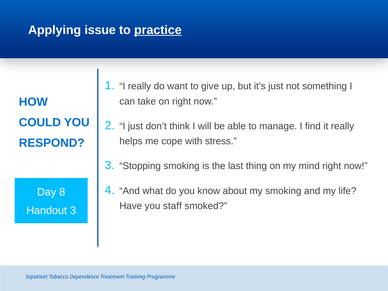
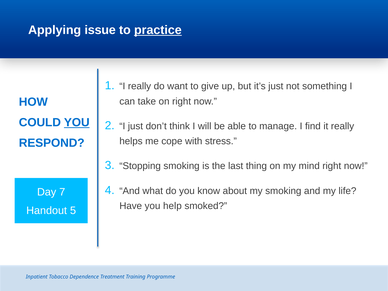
YOU underline: none -> present (77, 122)
8: 8 -> 7 (62, 192)
staff: staff -> help (172, 206)
Handout 3: 3 -> 5 (73, 211)
